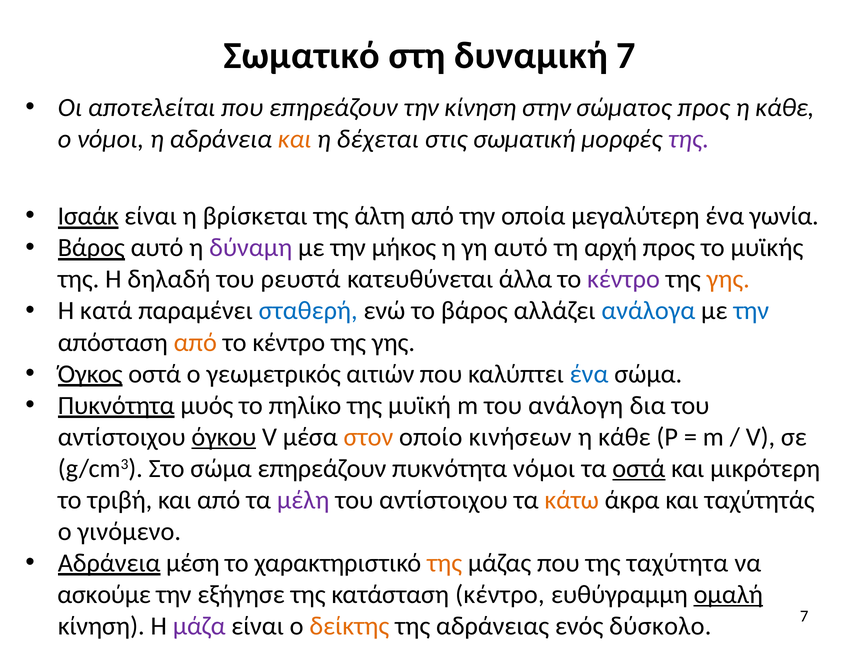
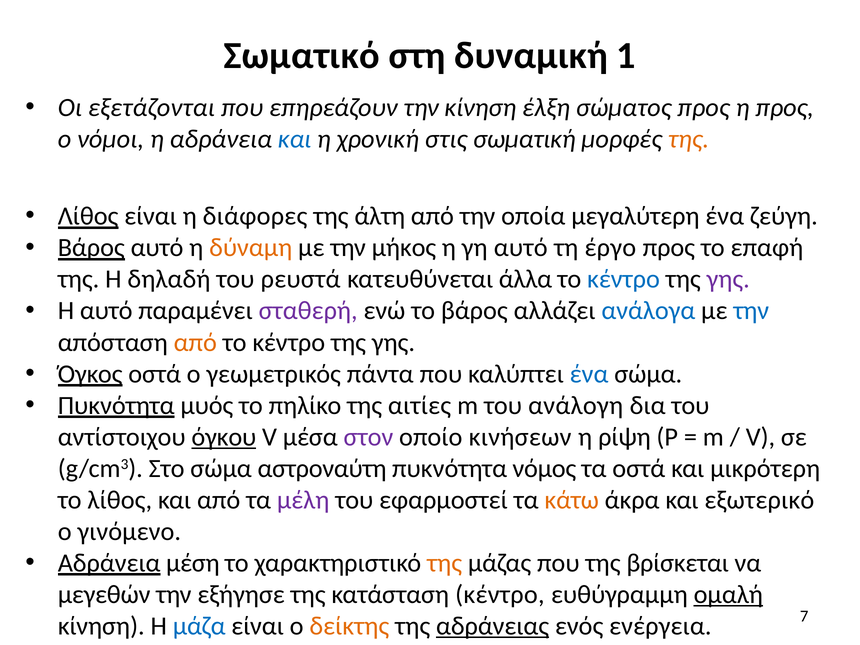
δυναμική 7: 7 -> 1 (626, 56)
αποτελείται: αποτελείται -> εξετάζονται (151, 107)
στην: στην -> έλξη (546, 107)
κάθε: κάθε -> προς (785, 107)
και colour: orange -> blue (295, 139)
δέχεται: δέχεται -> χρονική (378, 139)
της colour: purple -> orange (689, 139)
Ισαάκ: Ισαάκ -> Λίθος (88, 216)
βρίσκεται: βρίσκεται -> διάφορες (255, 216)
γωνία: γωνία -> ζεύγη (784, 216)
δύναμη colour: purple -> orange (251, 248)
αρχή: αρχή -> έργο (610, 248)
μυϊκής: μυϊκής -> επαφή (767, 248)
κέντρο colour: purple -> blue (623, 279)
γης colour: orange -> purple (728, 279)
Η κατά: κατά -> αυτό (106, 311)
σταθερή colour: blue -> purple (308, 311)
αιτιών: αιτιών -> πάντα (380, 374)
μυϊκή: μυϊκή -> αιτίες (420, 405)
στον colour: orange -> purple (368, 437)
κάθε: κάθε -> ρίψη (624, 437)
σώμα επηρεάζουν: επηρεάζουν -> αστροναύτη (322, 468)
πυκνότητα νόμοι: νόμοι -> νόμος (544, 468)
οστά underline: present -> none (639, 468)
το τριβή: τριβή -> λίθος (120, 500)
αντίστοιχου: αντίστοιχου -> εφαρμοστεί (443, 500)
ταχύτητάς: ταχύτητάς -> εξωτερικό (759, 500)
ταχύτητα: ταχύτητα -> βρίσκεται (678, 563)
ασκούμε: ασκούμε -> μεγεθών (104, 595)
μάζα colour: purple -> blue (199, 626)
αδράνειας underline: none -> present (493, 626)
δύσκολο: δύσκολο -> ενέργεια (660, 626)
